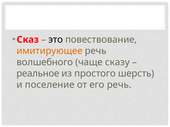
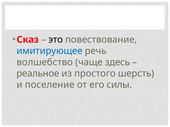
имитирующее colour: orange -> blue (50, 51)
волшебного: волшебного -> волшебство (45, 62)
сказу: сказу -> здесь (117, 62)
его речь: речь -> силы (119, 85)
